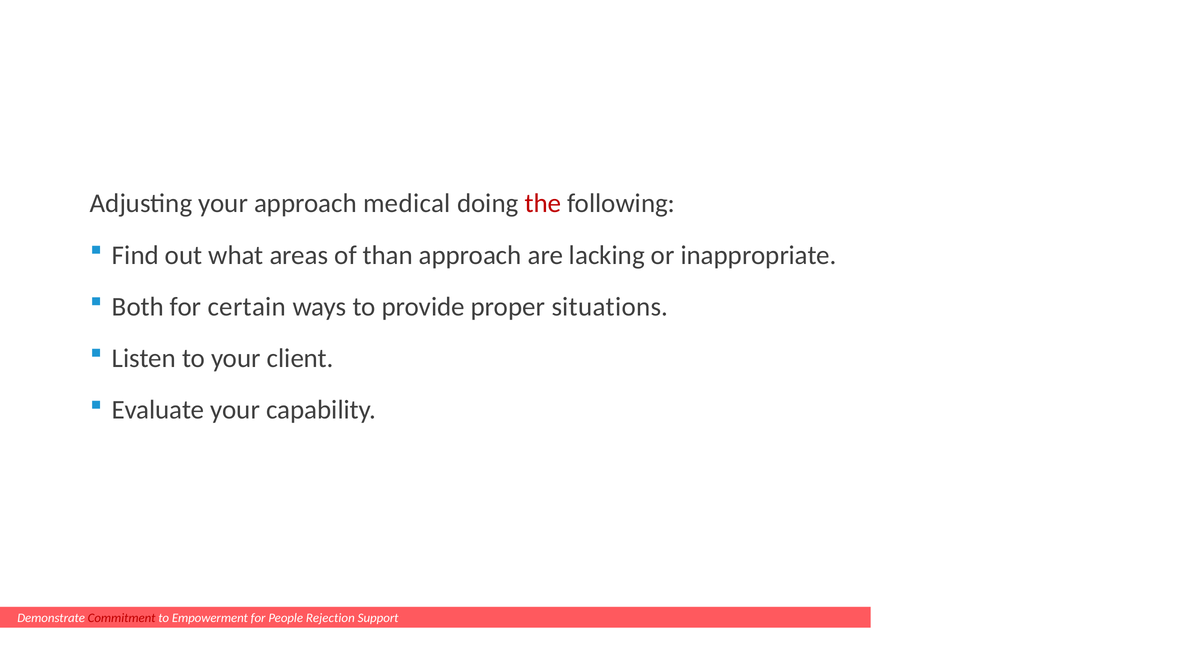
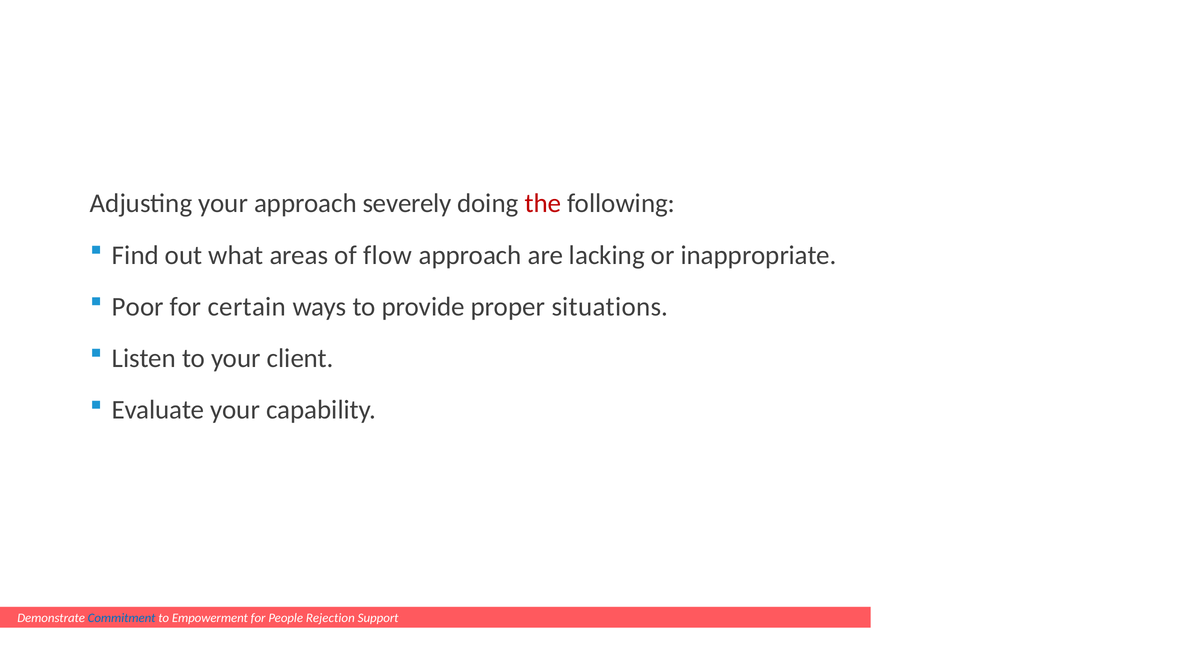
medical: medical -> severely (407, 204)
than: than -> flow (388, 255)
Both: Both -> Poor (138, 307)
Commitment colour: red -> blue (122, 618)
